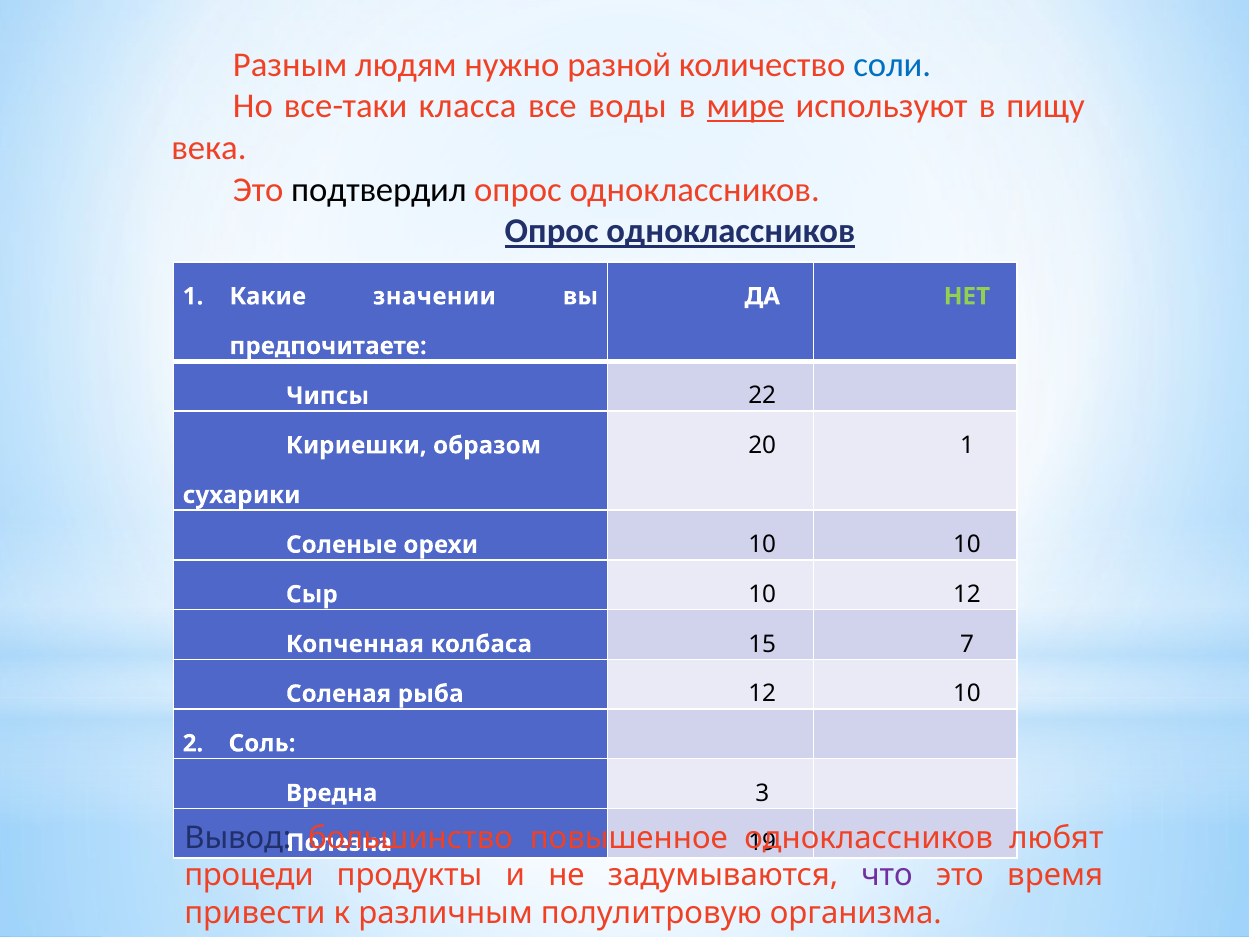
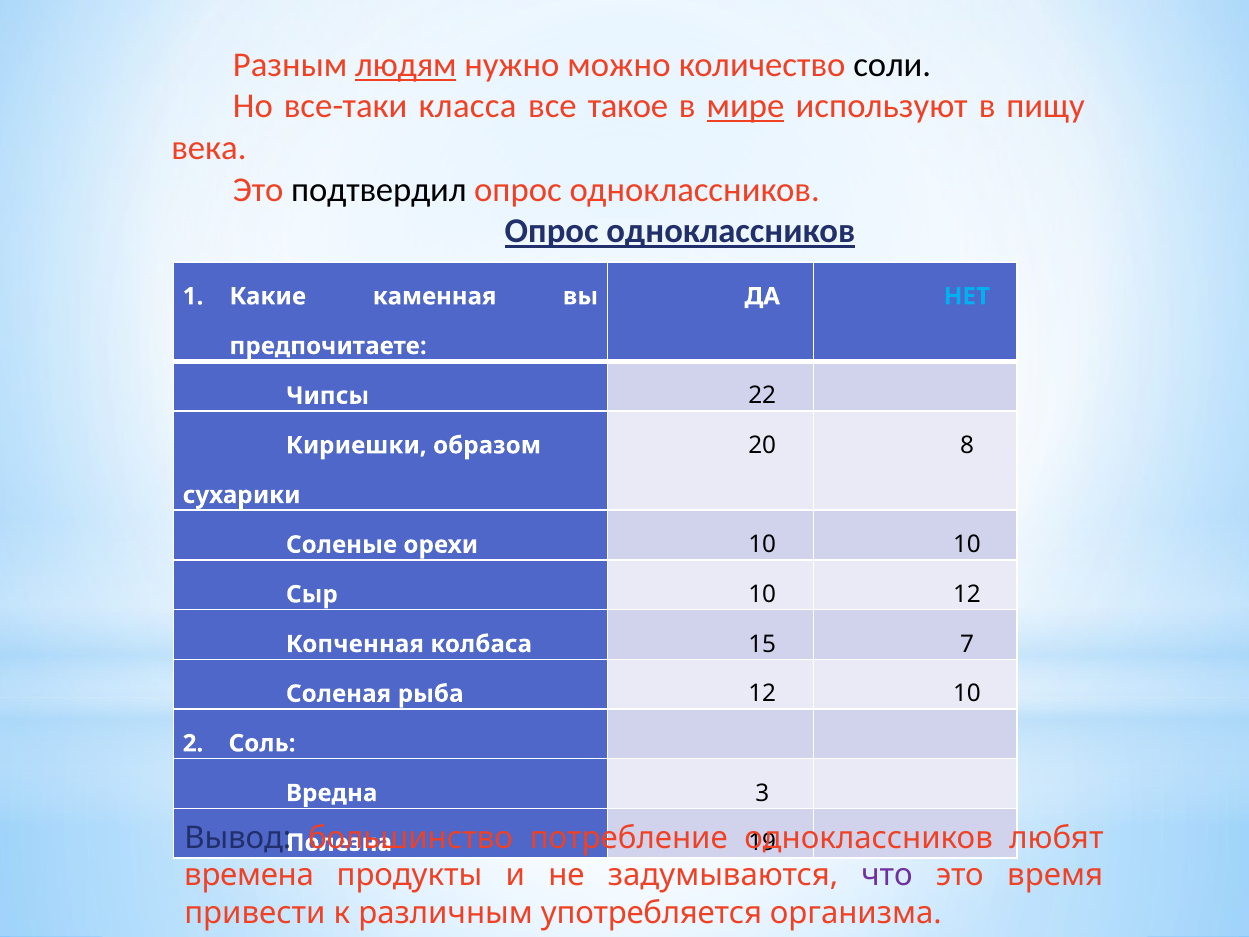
людям underline: none -> present (406, 65)
разной: разной -> можно (619, 65)
соли colour: blue -> black (892, 65)
воды: воды -> такое (628, 106)
значении: значении -> каменная (435, 296)
НЕТ colour: light green -> light blue (967, 296)
20 1: 1 -> 8 (967, 445)
повышенное: повышенное -> потребление (629, 838)
процеди: процеди -> времена (249, 875)
полулитровую: полулитровую -> употребляется (651, 913)
